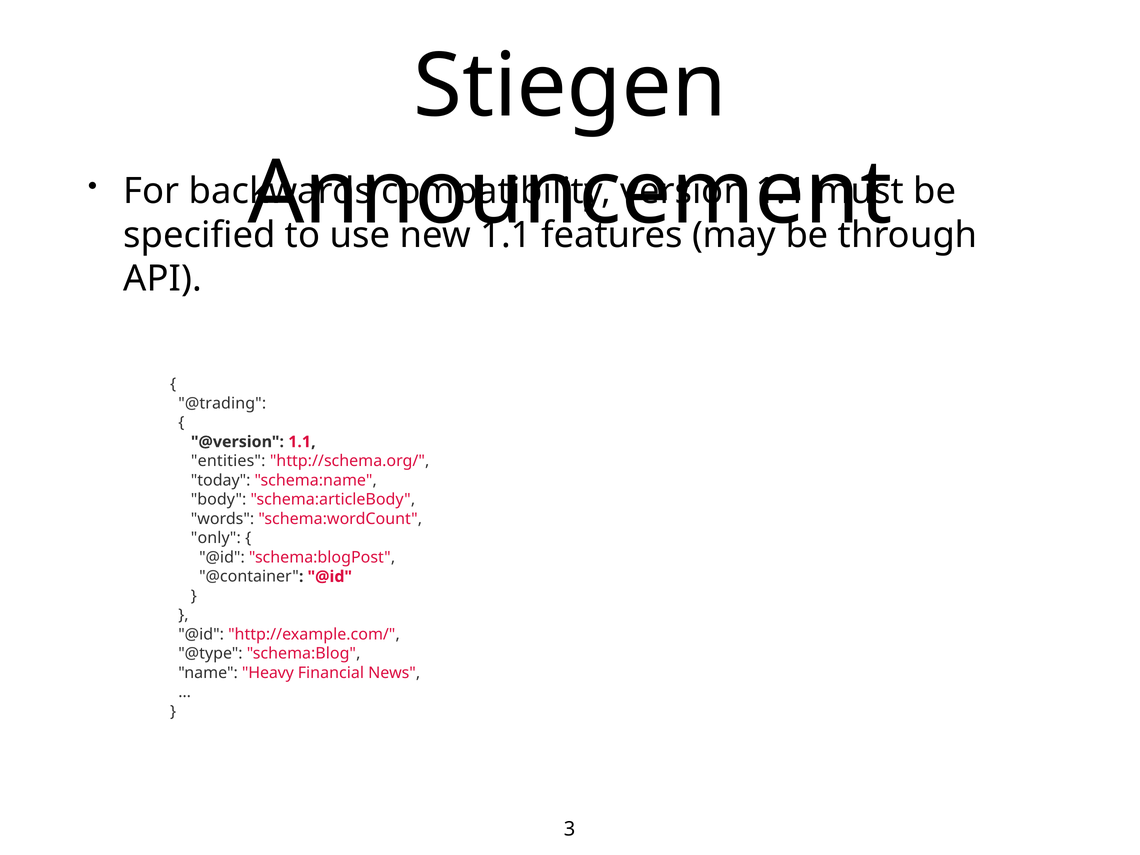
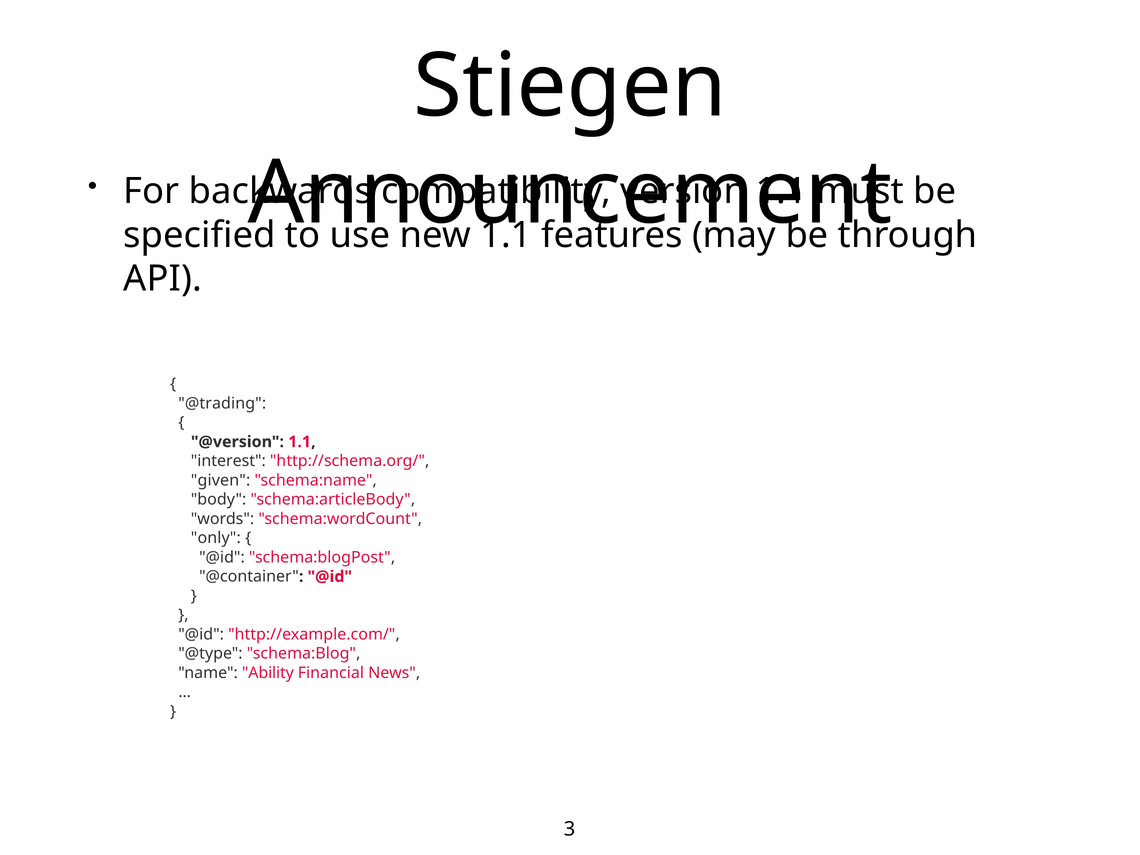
entities: entities -> interest (228, 461)
today: today -> given (221, 480)
Heavy: Heavy -> Ability (268, 673)
